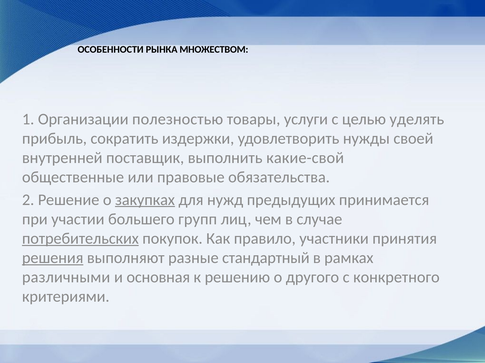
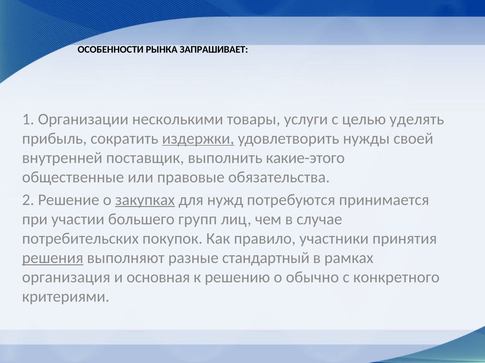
МНОЖЕСТВОМ: МНОЖЕСТВОМ -> ЗАПРАШИВАЕТ (214, 50)
полезностью: полезностью -> несколькими (178, 119)
издержки underline: none -> present (198, 139)
какие-свой: какие-свой -> какие-этого (305, 158)
предыдущих: предыдущих -> потребуются (291, 200)
потребительских underline: present -> none (80, 239)
различными: различными -> организация (66, 278)
другого: другого -> обычно (312, 278)
